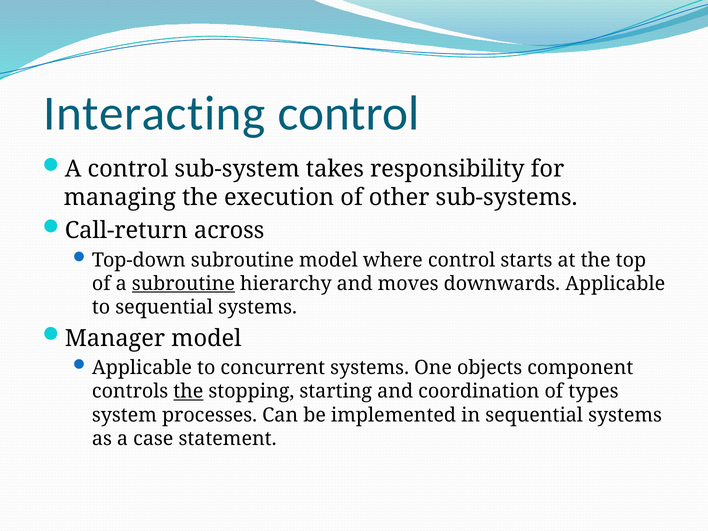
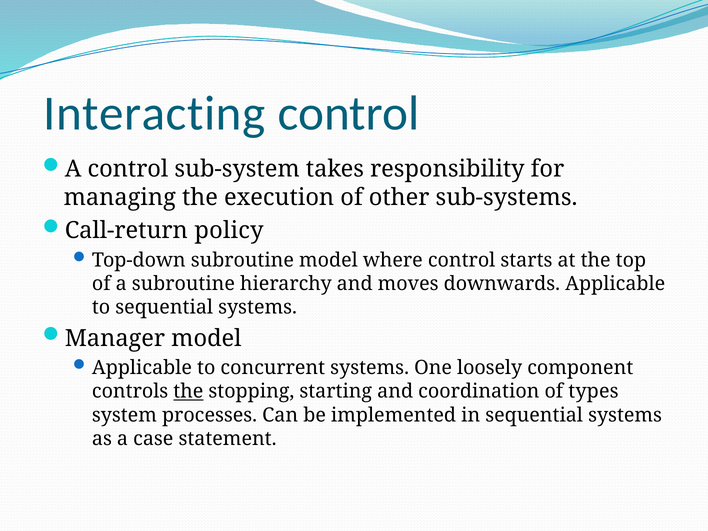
across: across -> policy (229, 230)
subroutine underline: present -> none (183, 284)
objects: objects -> loosely (490, 368)
